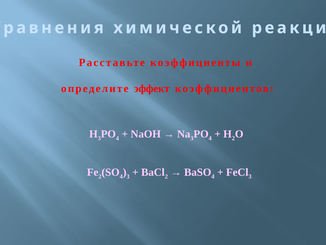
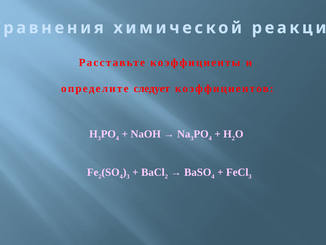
эффект: эффект -> следует (152, 88)
